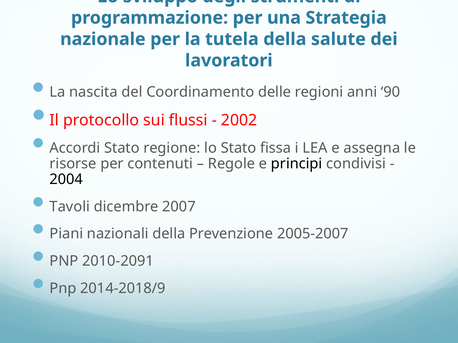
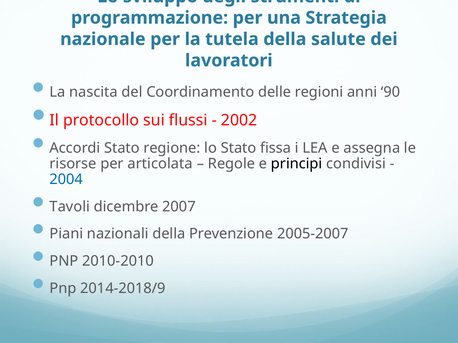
contenuti: contenuti -> articolata (160, 164)
2004 colour: black -> blue (66, 180)
2010-2091: 2010-2091 -> 2010-2010 (118, 261)
